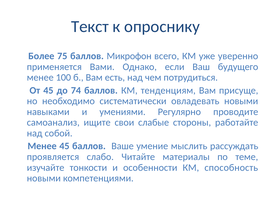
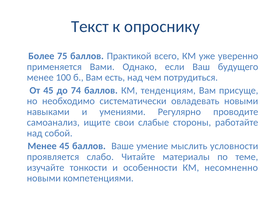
Микрофон: Микрофон -> Практикой (129, 56)
рассуждать: рассуждать -> условности (234, 146)
способность: способность -> несомненно (231, 168)
